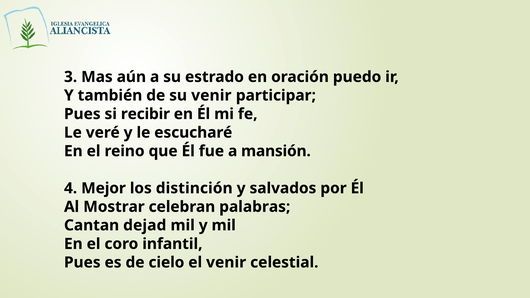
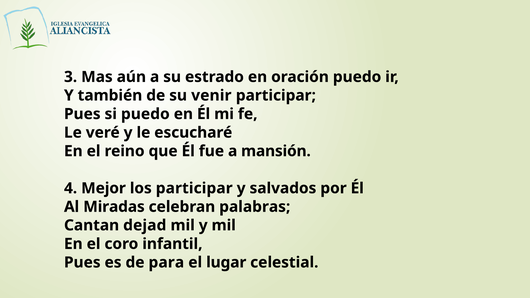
si recibir: recibir -> puedo (145, 114)
los distinción: distinción -> participar (194, 188)
Mostrar: Mostrar -> Miradas (114, 207)
cielo: cielo -> para (166, 263)
el venir: venir -> lugar (226, 263)
